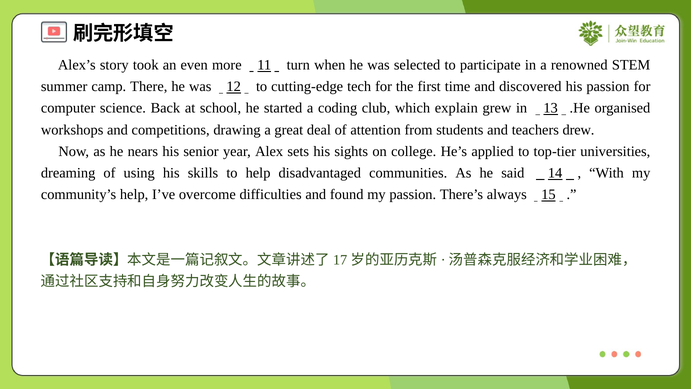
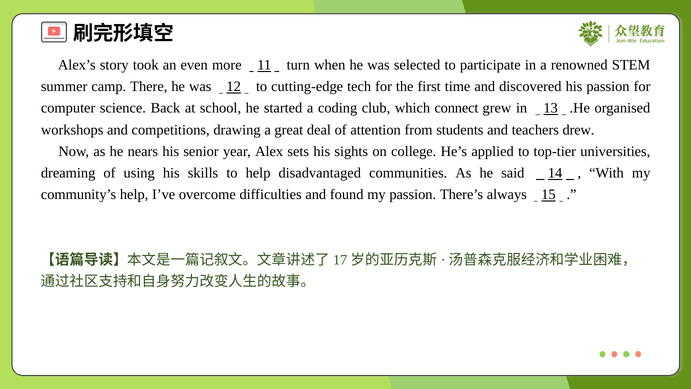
explain: explain -> connect (456, 108)
